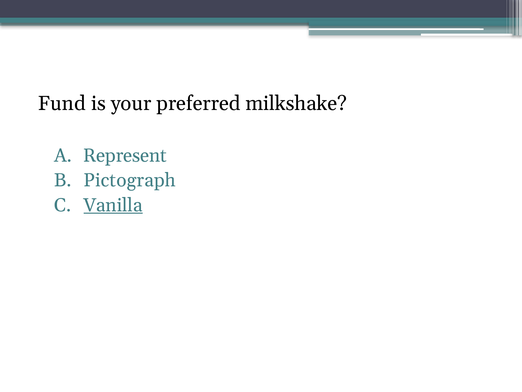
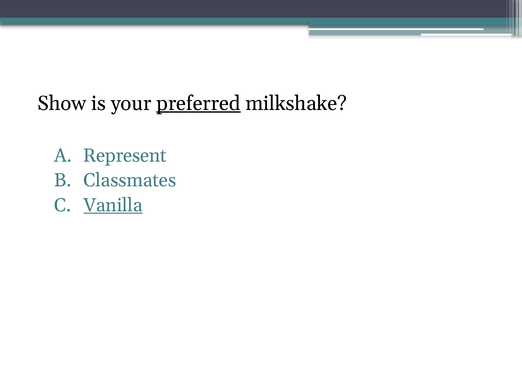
Fund: Fund -> Show (62, 103)
preferred underline: none -> present (198, 103)
Pictograph: Pictograph -> Classmates (130, 180)
